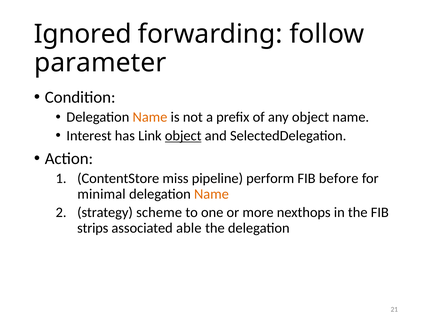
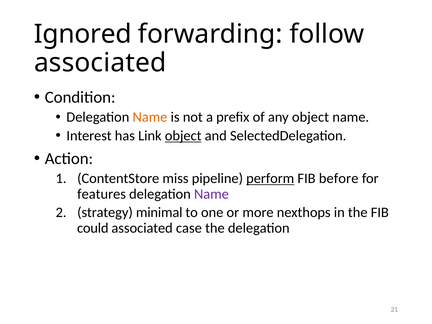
parameter: parameter -> associated (100, 63)
perform underline: none -> present (270, 178)
minimal: minimal -> features (102, 194)
Name colour: orange -> purple (211, 194)
scheme: scheme -> minimal (159, 213)
strips: strips -> could (93, 228)
able: able -> case (189, 228)
